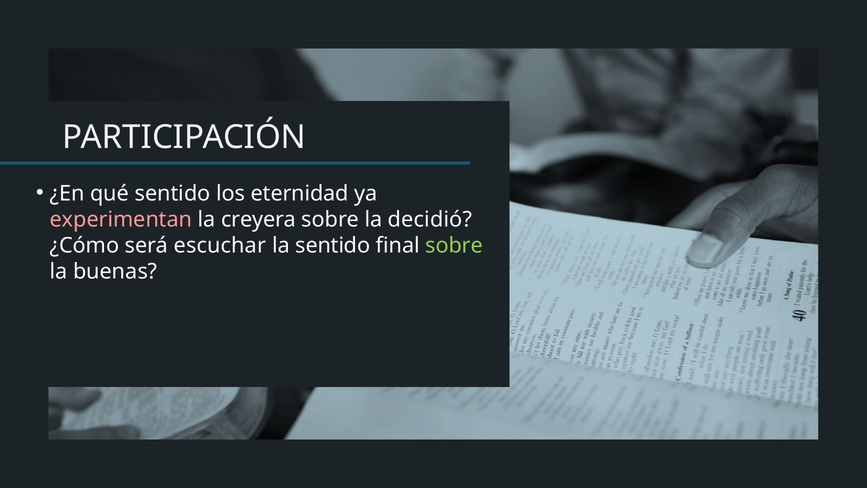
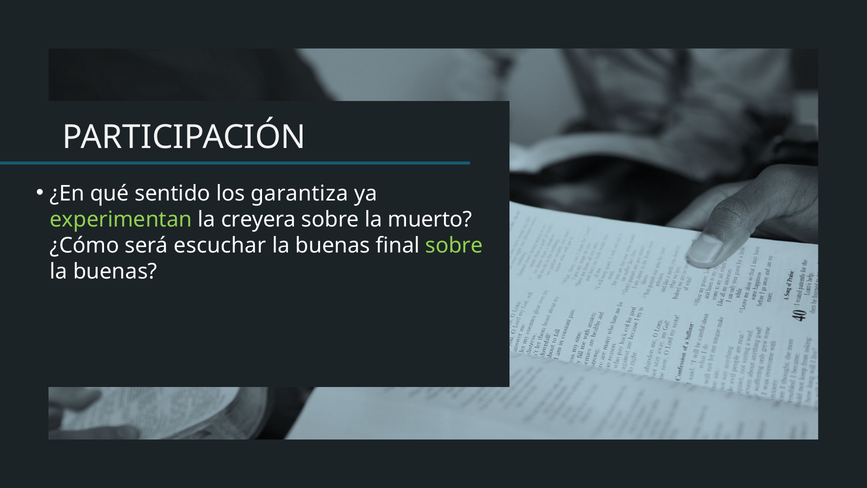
eternidad: eternidad -> garantiza (300, 193)
experimentan colour: pink -> light green (121, 219)
decidió: decidió -> muerto (430, 219)
sentido: sentido -> buenas (333, 245)
